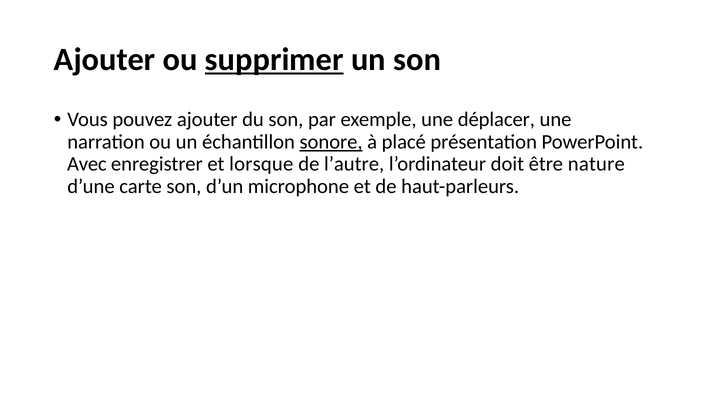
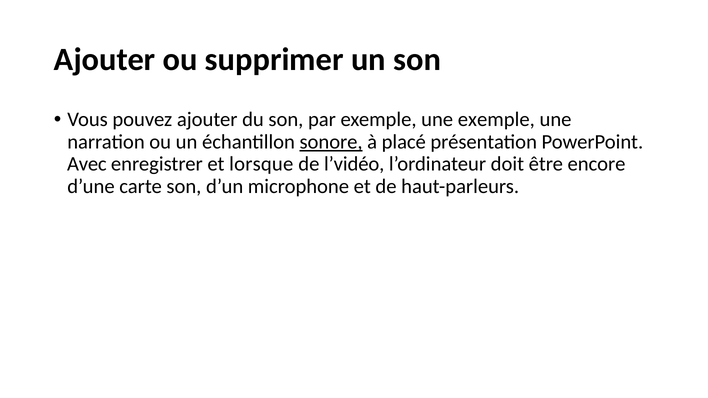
supprimer underline: present -> none (274, 59)
une déplacer: déplacer -> exemple (496, 120)
l’autre: l’autre -> l’vidéo (354, 164)
nature: nature -> encore (596, 164)
